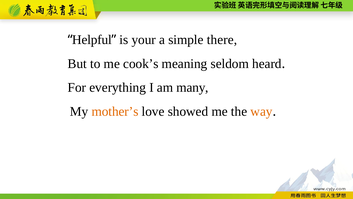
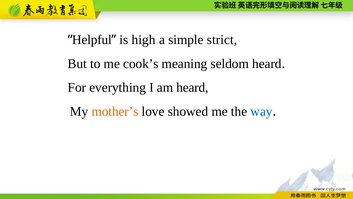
your: your -> high (144, 40)
there: there -> strict (222, 40)
am many: many -> heard (192, 87)
way colour: orange -> blue (261, 111)
